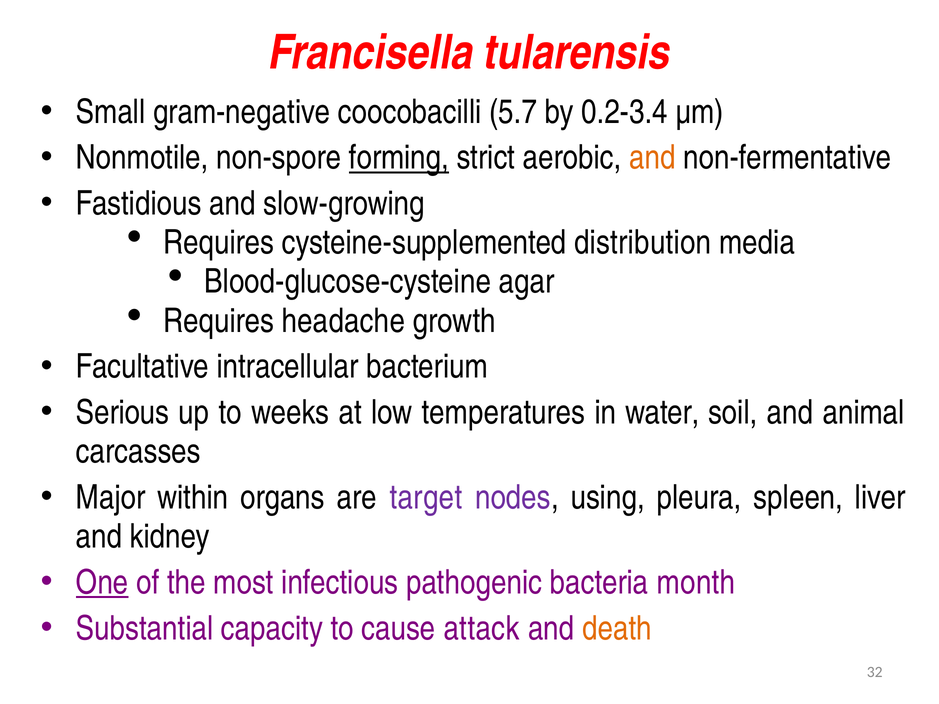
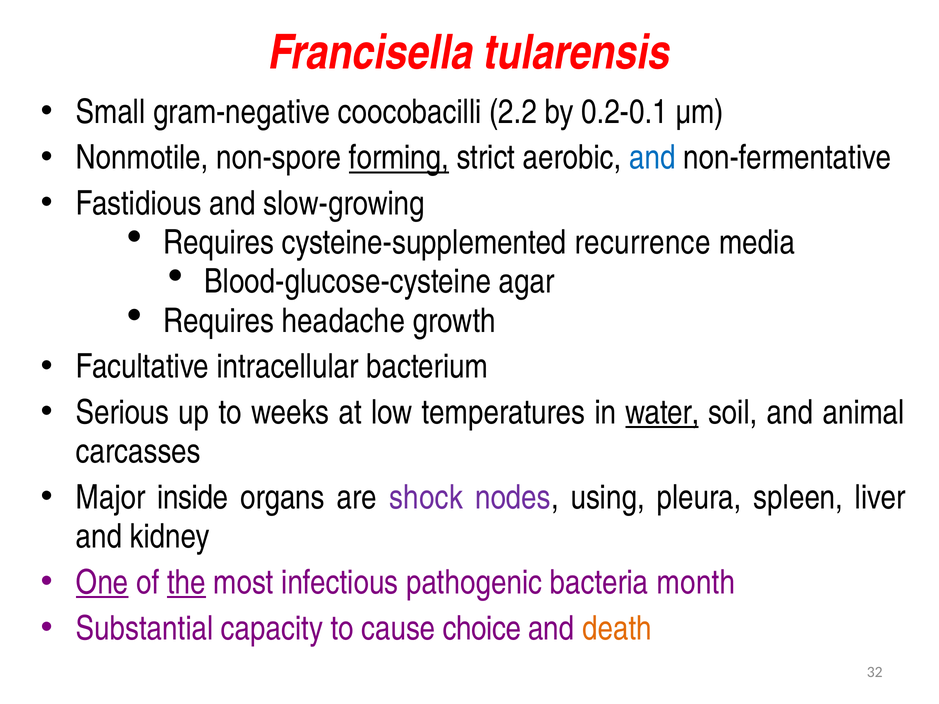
5.7: 5.7 -> 2.2 (513, 112)
0.2-3.4: 0.2-3.4 -> 0.2-0.1 (625, 112)
and colour: orange -> blue (652, 158)
distribution: distribution -> recurrence (643, 243)
water underline: none -> present (662, 413)
within: within -> inside (193, 498)
target: target -> shock (426, 498)
the underline: none -> present (186, 583)
attack: attack -> choice (482, 629)
